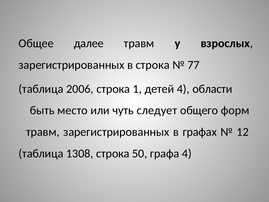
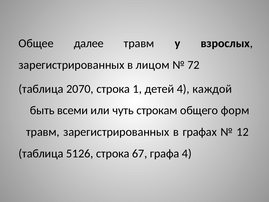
в строка: строка -> лицом (153, 65)
77: 77 -> 72 (193, 65)
2006: 2006 -> 2070 (80, 89)
области: области -> каждой (212, 89)
место: место -> всеми (73, 110)
следует: следует -> строкам (157, 110)
1308: 1308 -> 5126 (80, 153)
50: 50 -> 67 (140, 153)
